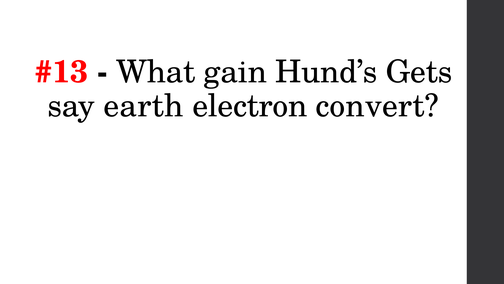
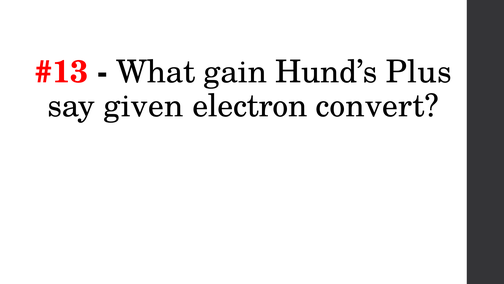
Gets: Gets -> Plus (419, 72)
earth: earth -> given (143, 106)
